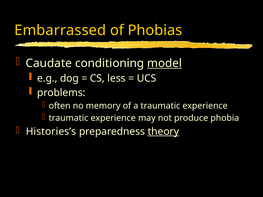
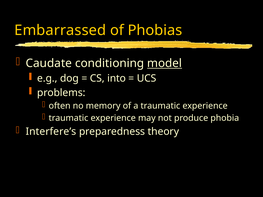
less: less -> into (117, 79)
Histories’s: Histories’s -> Interfere’s (51, 132)
theory underline: present -> none (163, 132)
